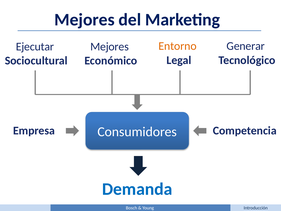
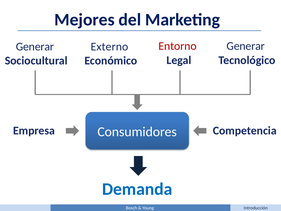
Entorno colour: orange -> red (178, 46)
Ejecutar: Ejecutar -> Generar (35, 47)
Mejores: Mejores -> Externo (109, 47)
